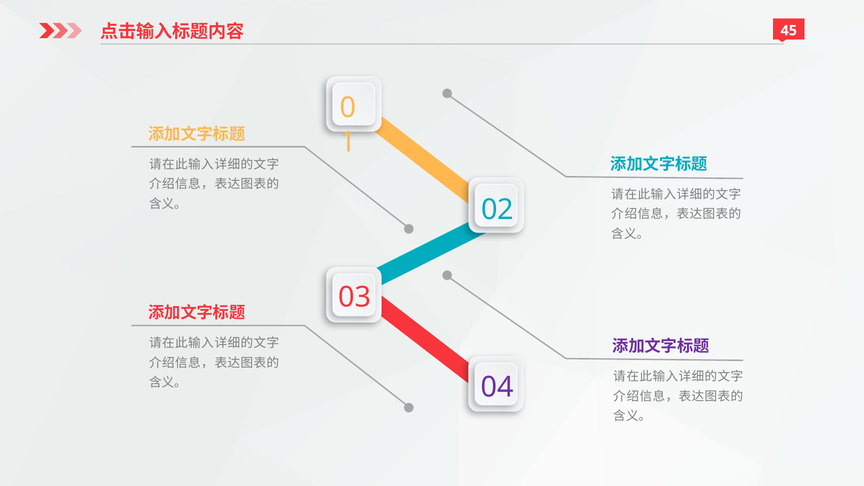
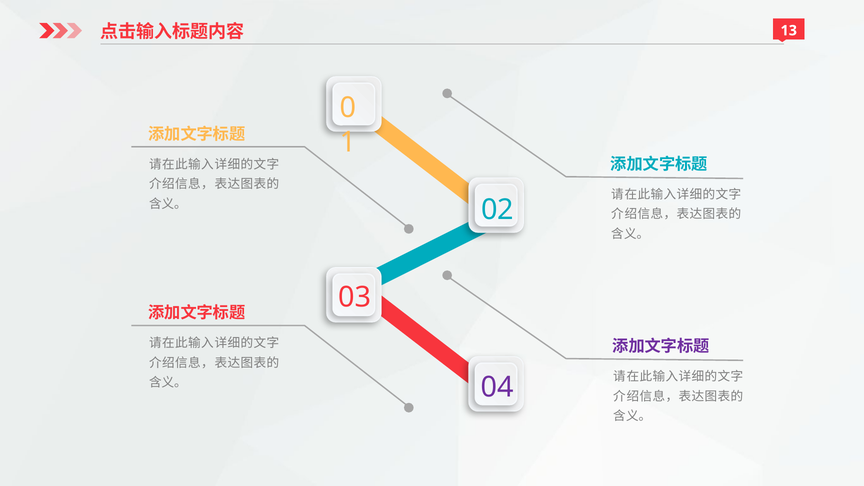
45: 45 -> 13 (789, 31)
